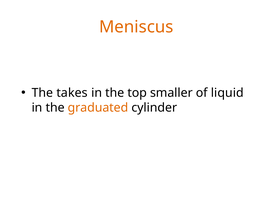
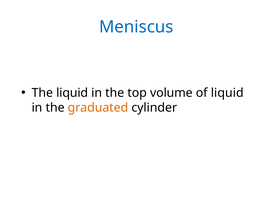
Meniscus colour: orange -> blue (136, 27)
The takes: takes -> liquid (72, 93)
smaller: smaller -> volume (171, 93)
